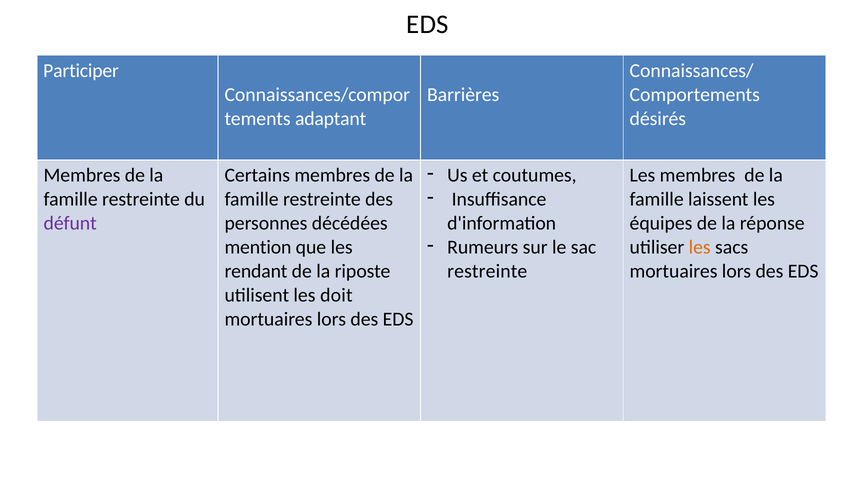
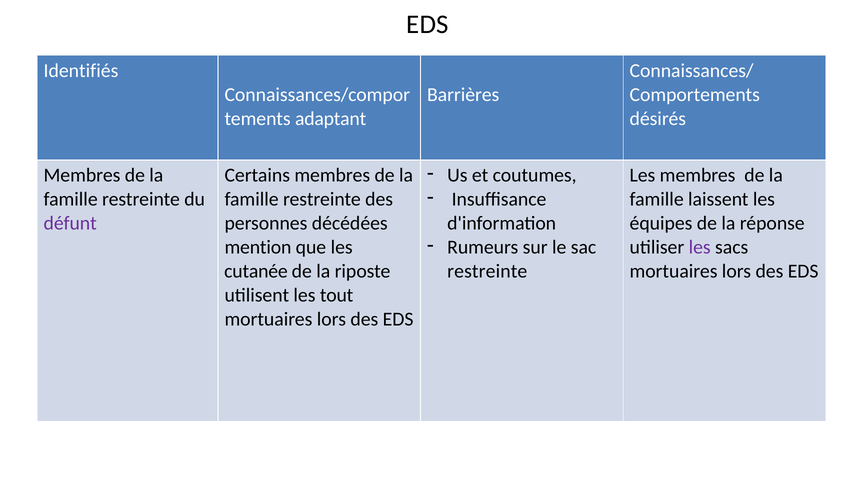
Participer: Participer -> Identifiés (81, 71)
les colour: orange -> purple (700, 248)
rendant: rendant -> cutanée (256, 272)
doit: doit -> tout (337, 296)
